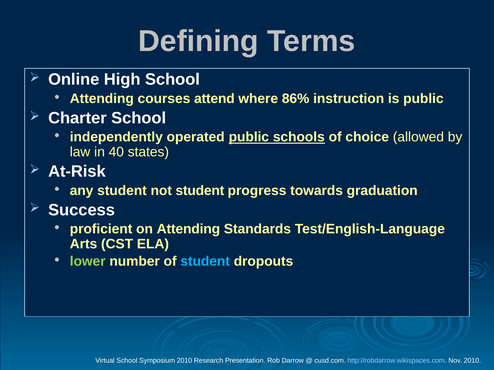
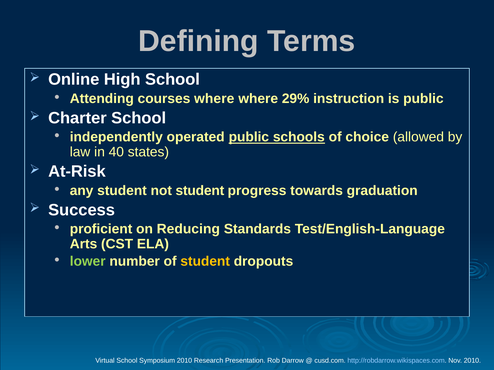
courses attend: attend -> where (214, 99)
86%: 86% -> 29% (296, 99)
on Attending: Attending -> Reducing (188, 229)
student colour: light blue -> yellow (205, 262)
